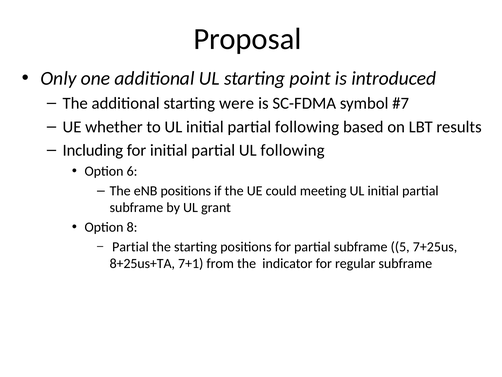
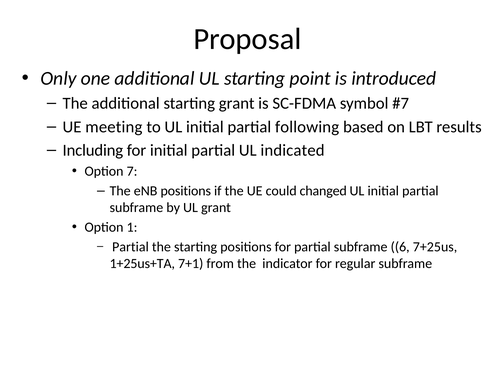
starting were: were -> grant (237, 103)
whether: whether -> meeting (114, 127)
UL following: following -> indicated (293, 150)
6: 6 -> 7 (132, 171)
meeting: meeting -> changed (323, 191)
8: 8 -> 1 (132, 227)
5: 5 -> 6 (400, 246)
8+25us+TA: 8+25us+TA -> 1+25us+TA (142, 263)
